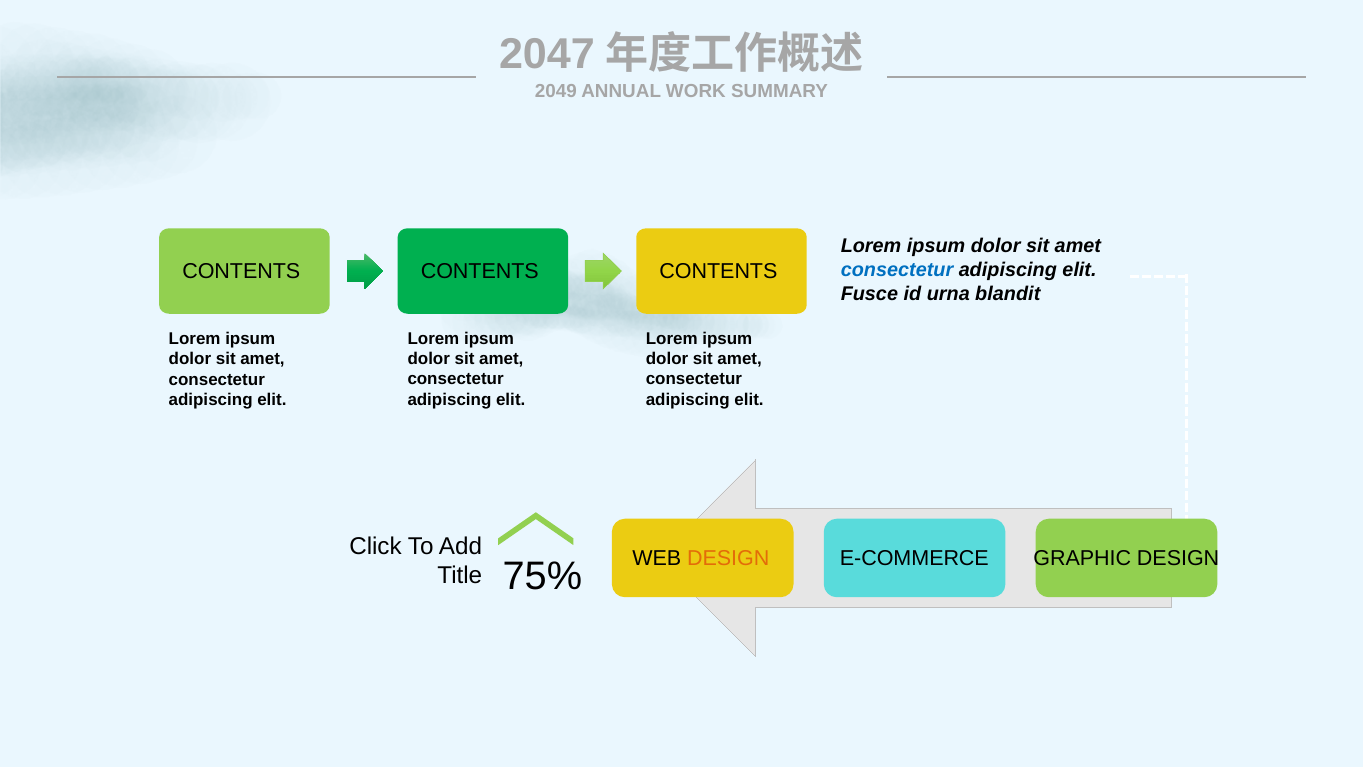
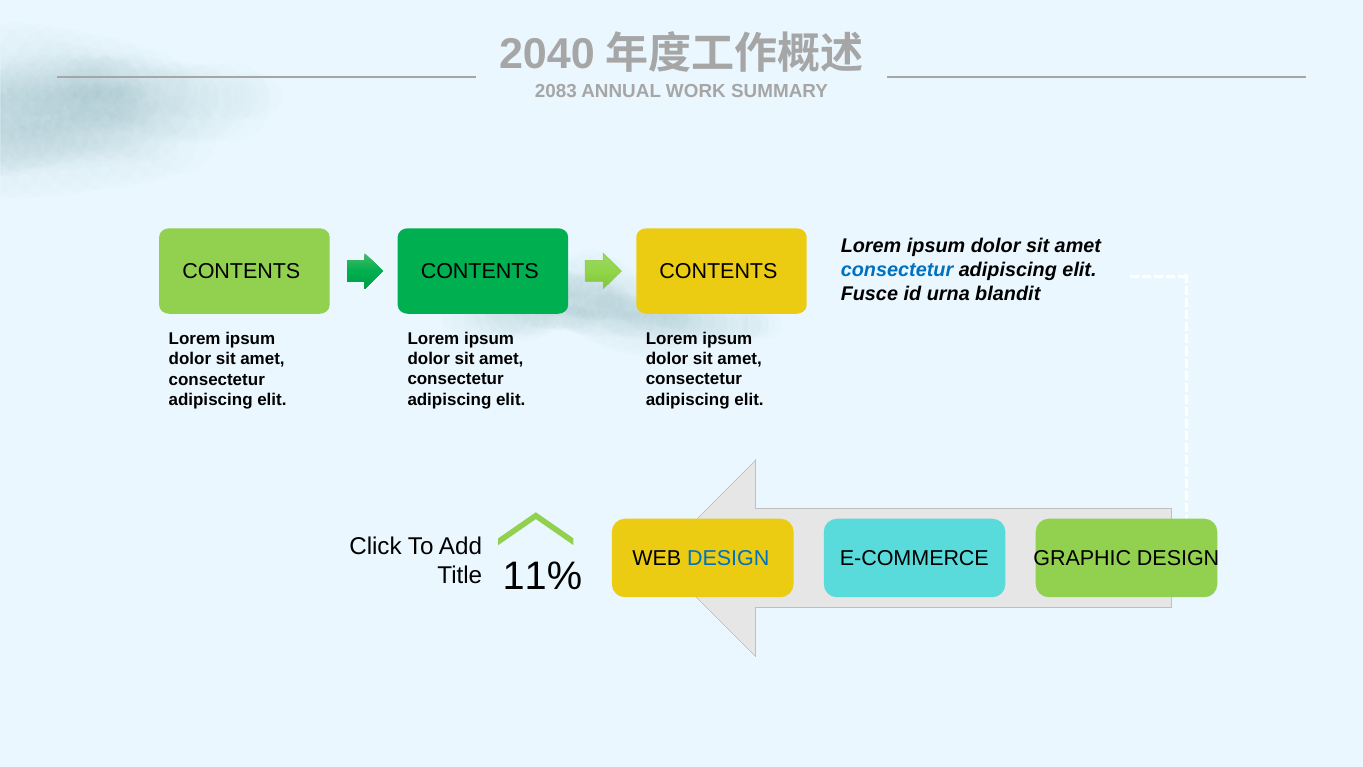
2047: 2047 -> 2040 (547, 54)
2049: 2049 -> 2083 (556, 92)
DESIGN colour: orange -> blue (728, 558)
75%: 75% -> 11% (542, 576)
